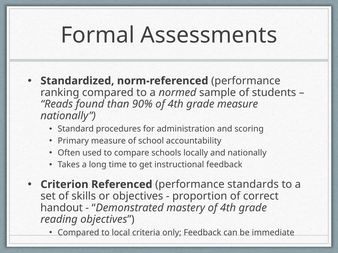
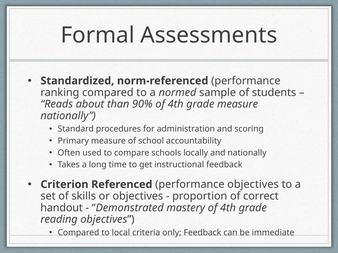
found: found -> about (90, 104)
performance standards: standards -> objectives (253, 185)
